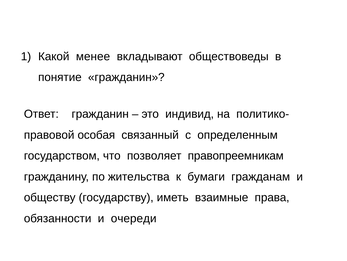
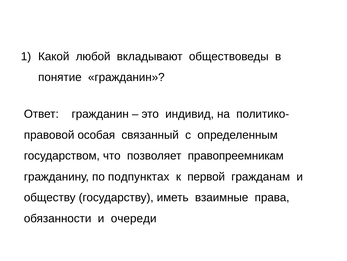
менее: менее -> любой (93, 56)
жительства: жительства -> подпунктах (139, 176)
бумаги: бумаги -> первой (206, 176)
